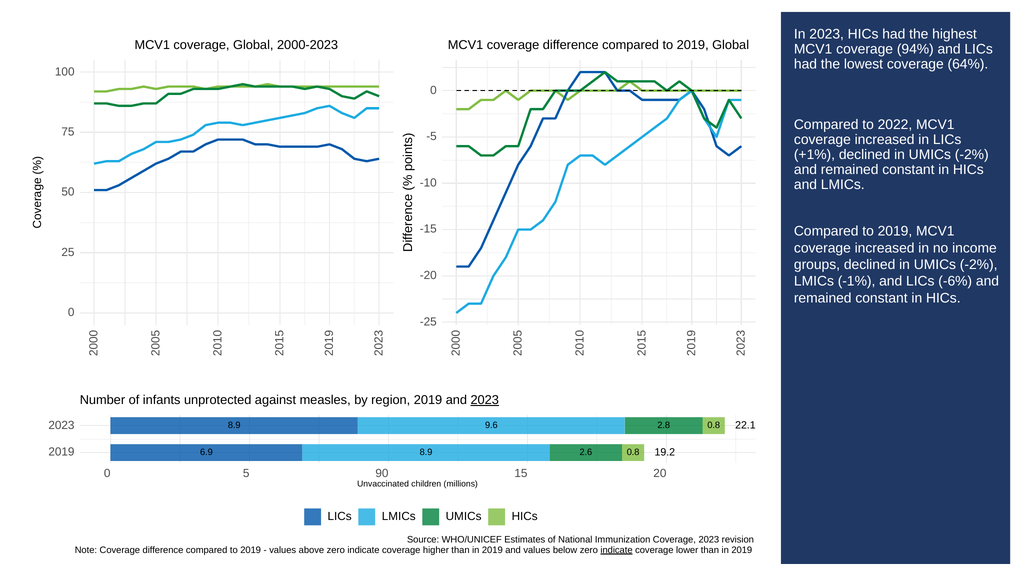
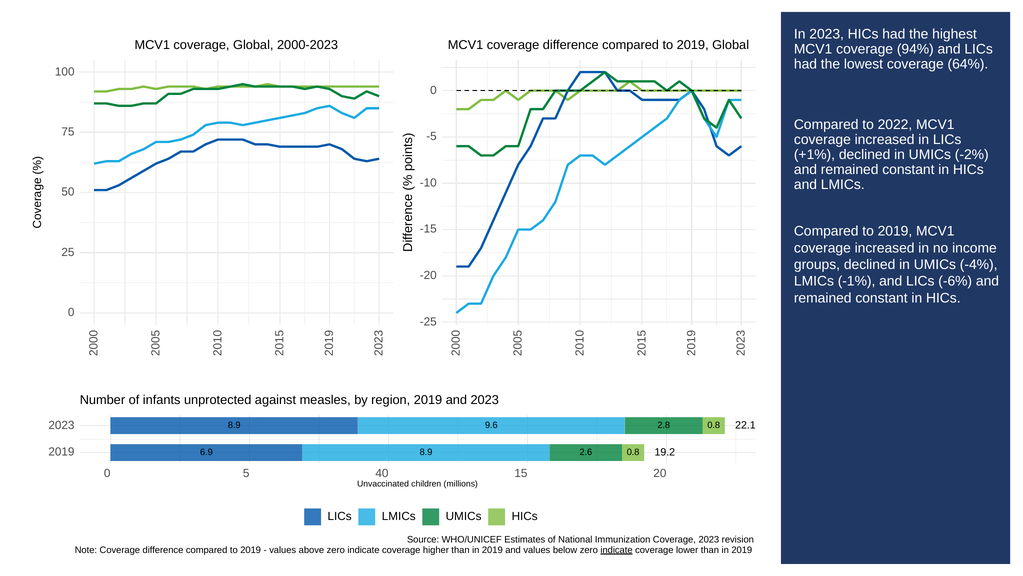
-2%: -2% -> -4% (979, 264)
2023 underline: present -> none (485, 400)
90: 90 -> 40 (382, 473)
